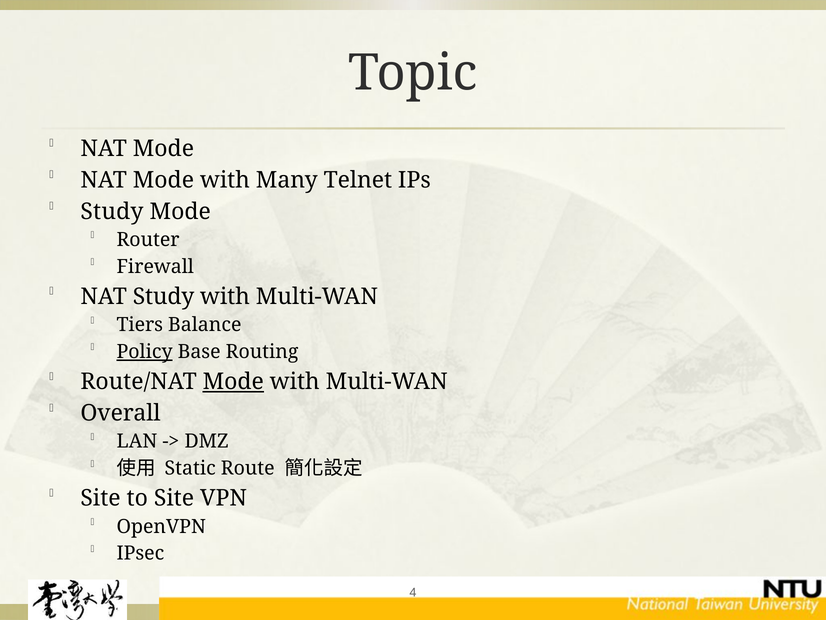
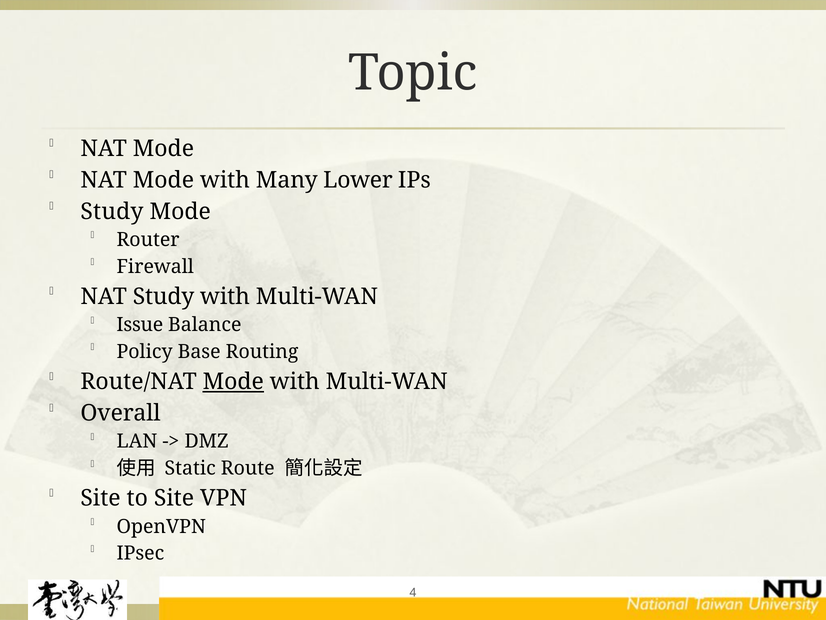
Telnet: Telnet -> Lower (358, 180)
Tiers: Tiers -> Issue (140, 325)
Policy underline: present -> none (145, 352)
